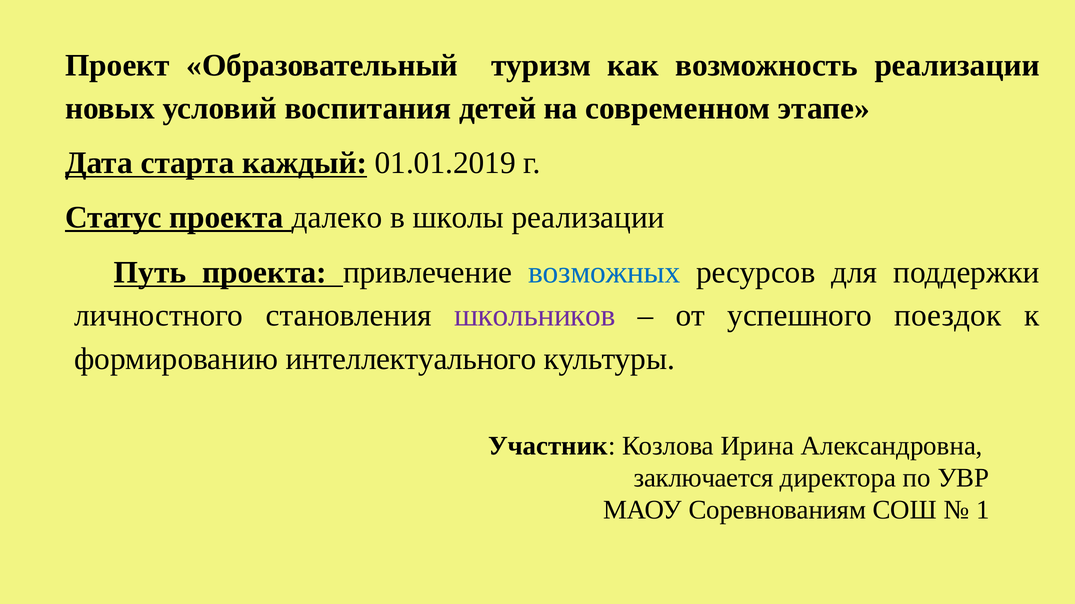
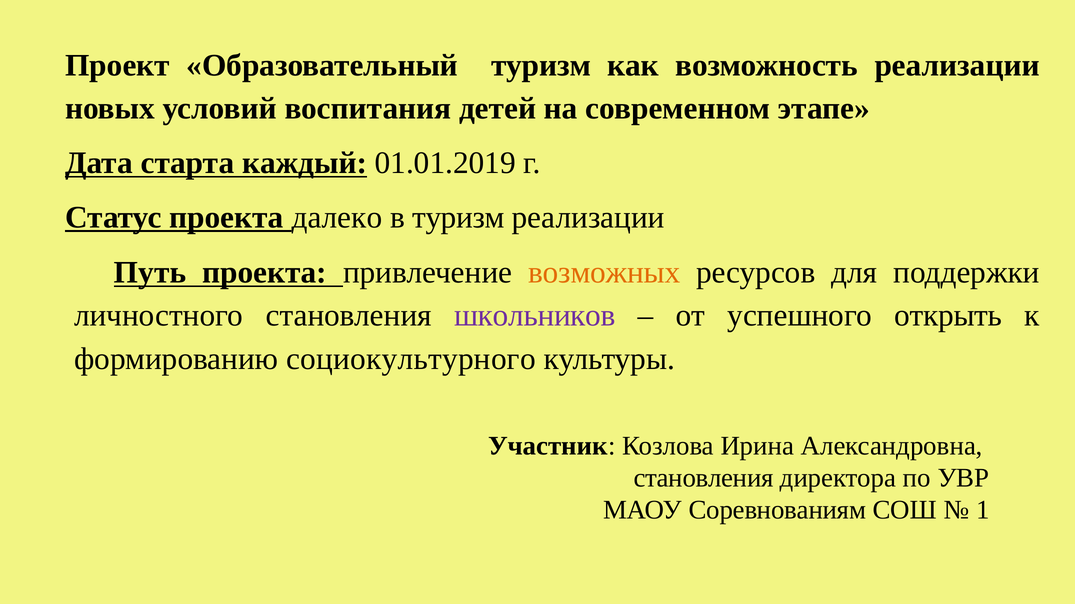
в школы: школы -> туризм (458, 217)
возможных colour: blue -> orange (604, 273)
поездок: поездок -> открыть (948, 316)
интеллектуального: интеллектуального -> социокультурного (411, 359)
заключается: заключается -> становления (704, 478)
